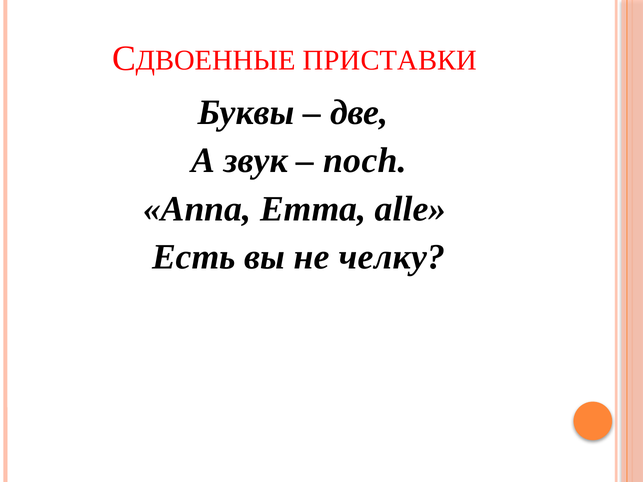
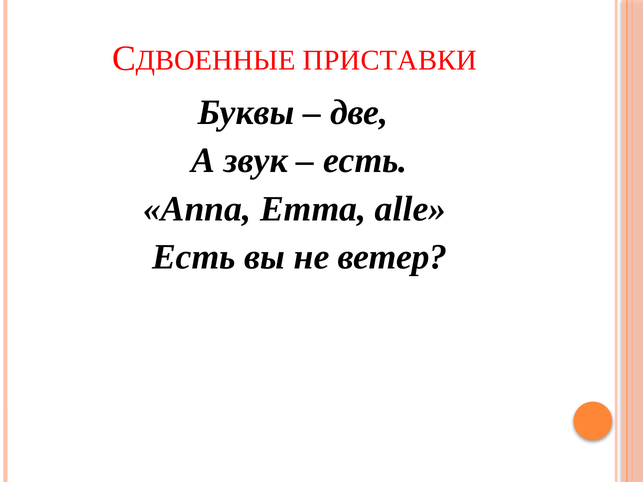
noch: noch -> есть (365, 161)
челку: челку -> ветер (392, 257)
